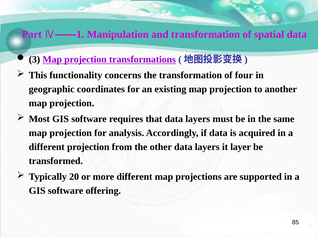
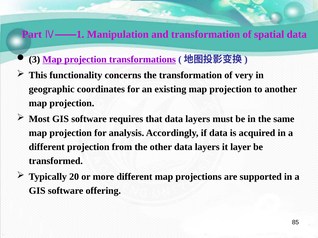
four: four -> very (244, 75)
